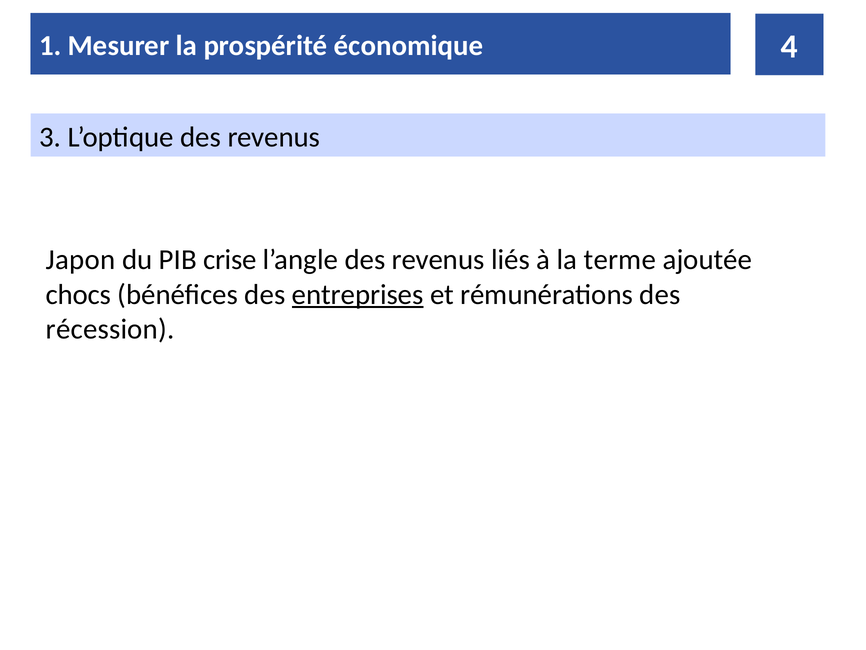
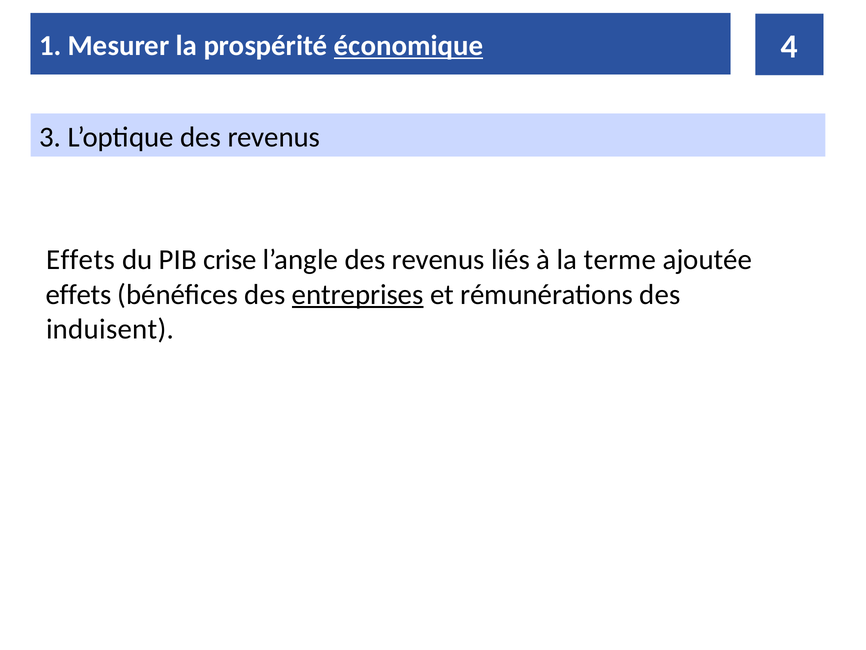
économique underline: none -> present (409, 46)
Japon: Japon -> Effets (81, 260)
chocs: chocs -> effets (78, 294)
récession: récession -> induisent (110, 329)
